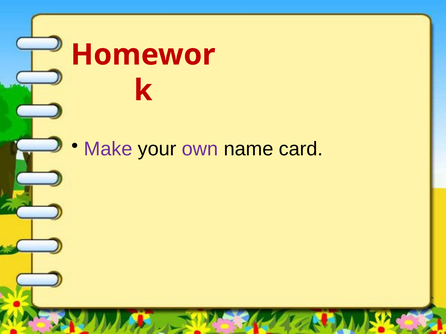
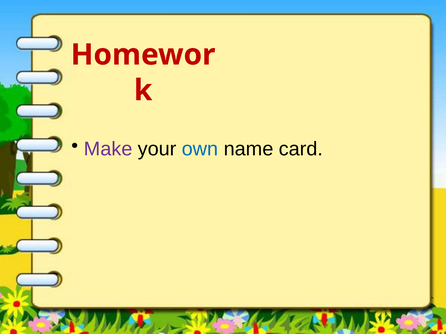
own colour: purple -> blue (200, 149)
